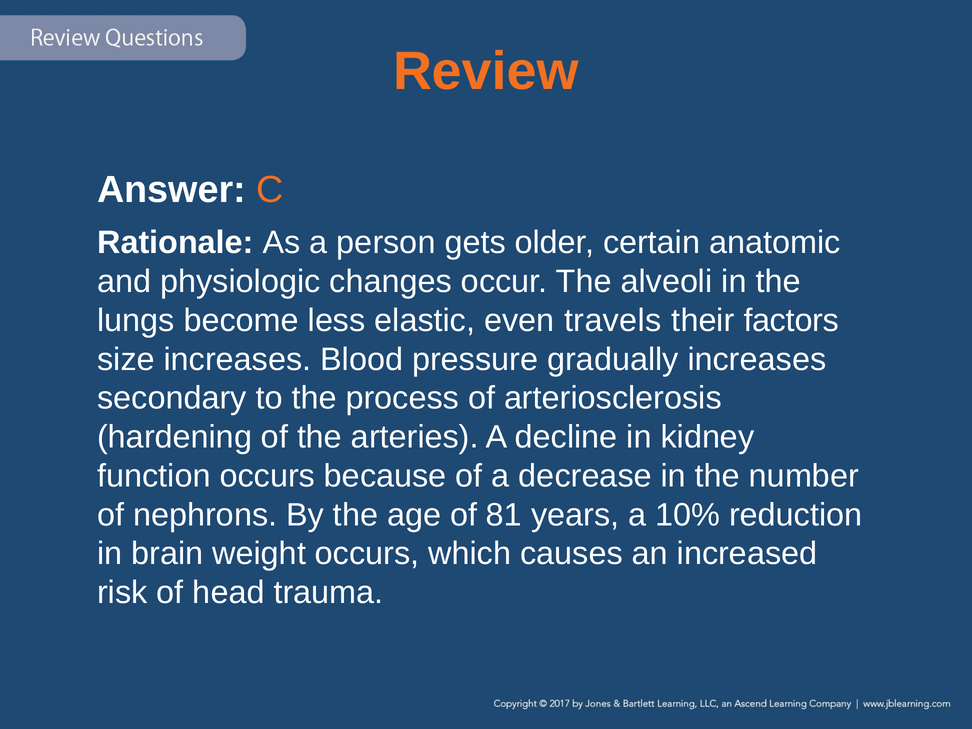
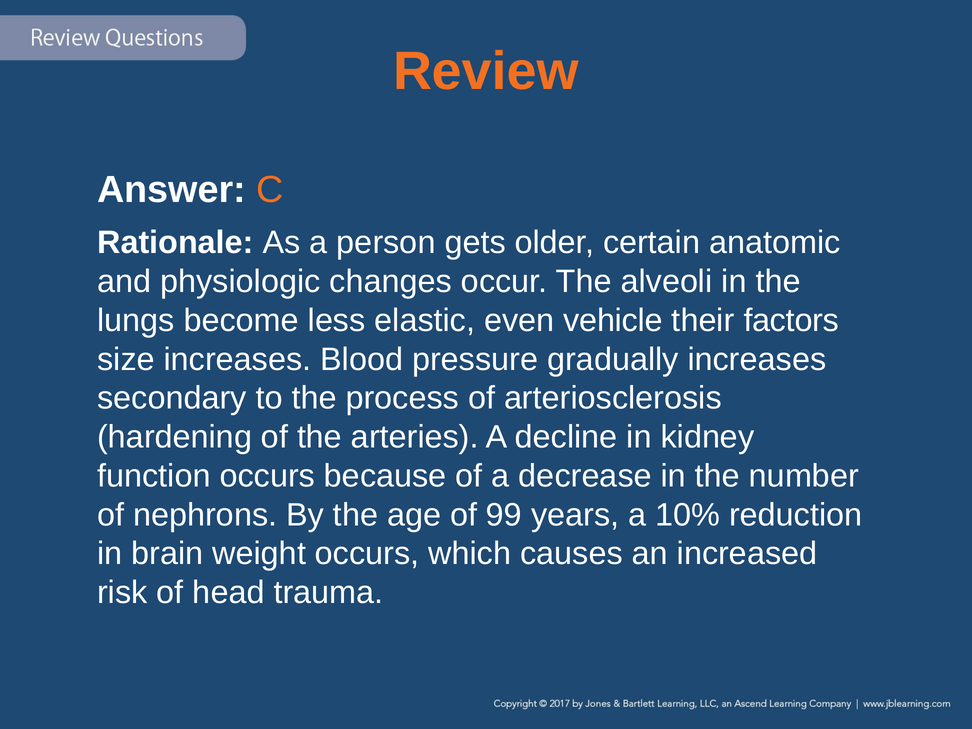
travels: travels -> vehicle (613, 320)
81: 81 -> 99 (504, 515)
